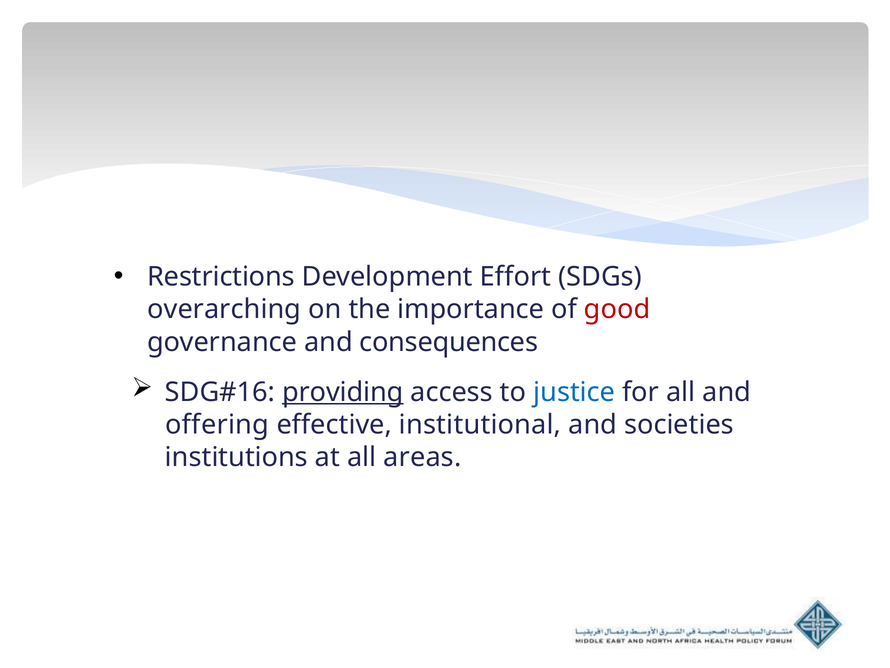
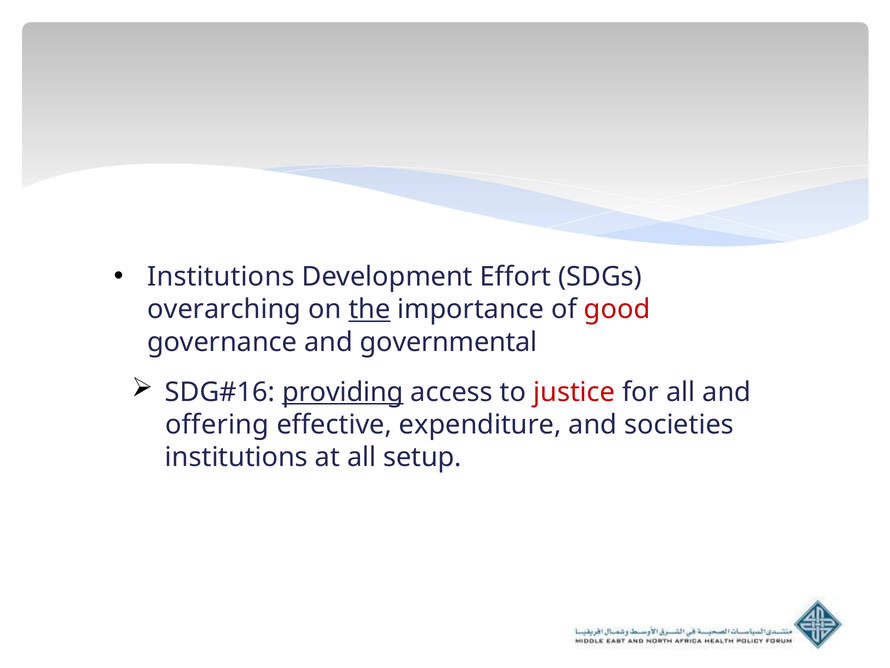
Restrictions: Restrictions -> Institutions (221, 277)
the underline: none -> present (369, 309)
consequences: consequences -> governmental (449, 342)
justice colour: blue -> red (574, 392)
institutional: institutional -> expenditure (480, 424)
areas: areas -> setup (422, 457)
